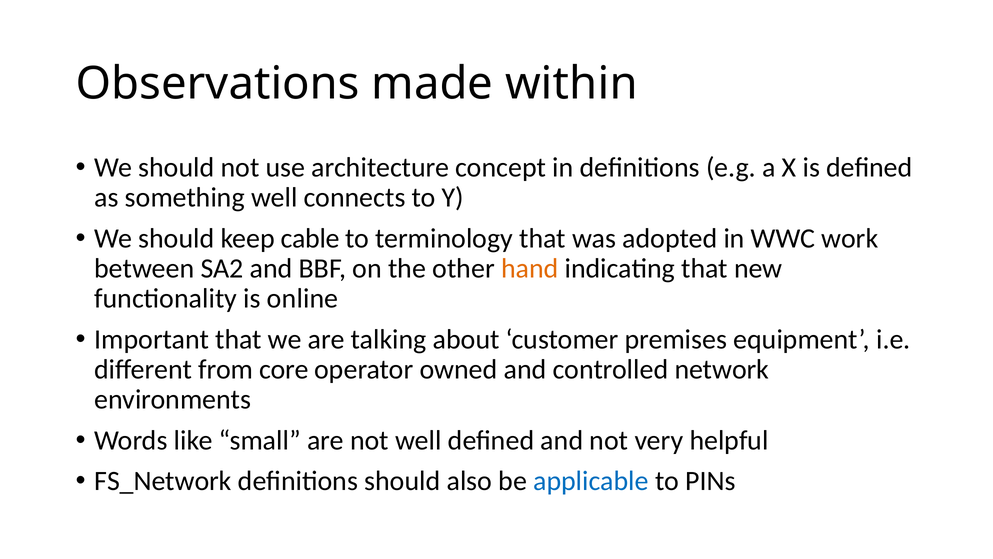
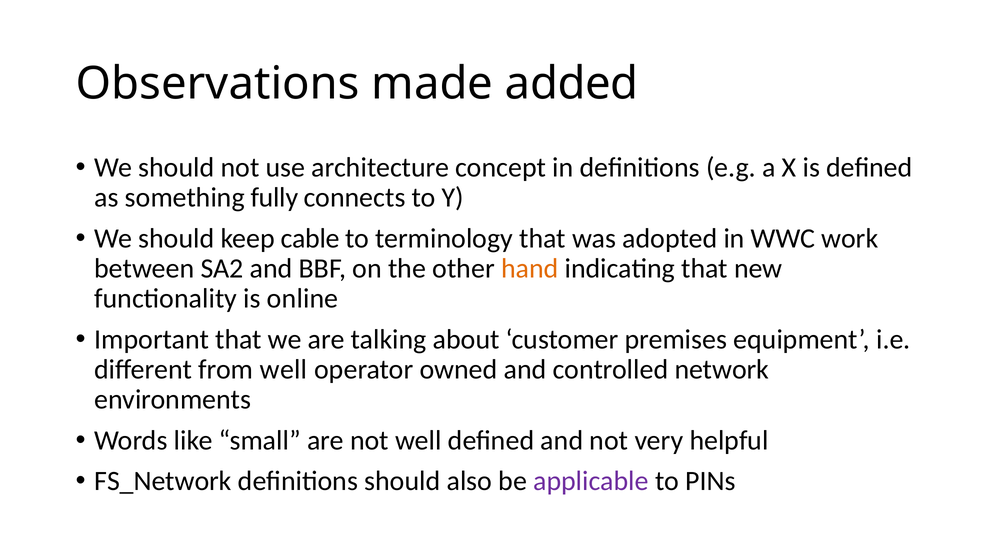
within: within -> added (572, 83)
something well: well -> fully (274, 198)
from core: core -> well (284, 369)
applicable colour: blue -> purple (591, 481)
